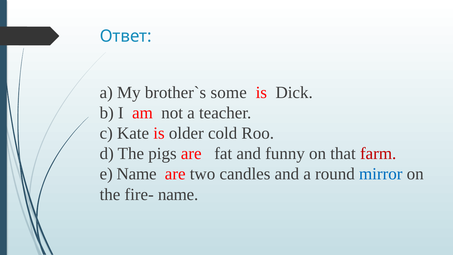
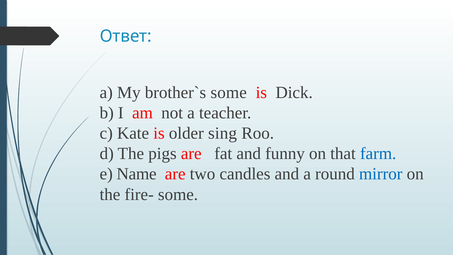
cold: cold -> sing (223, 133)
farm colour: red -> blue (378, 154)
fire- name: name -> some (178, 194)
